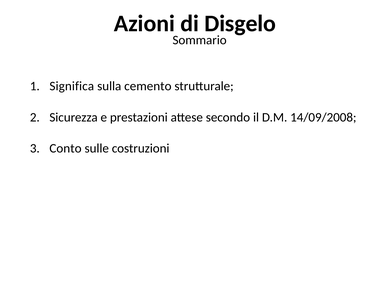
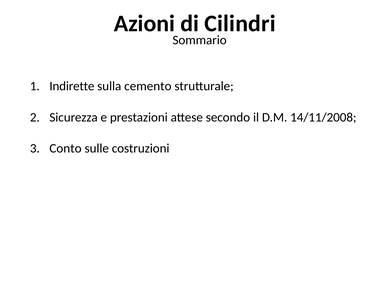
Disgelo: Disgelo -> Cilindri (240, 24)
Significa: Significa -> Indirette (72, 86)
14/09/2008: 14/09/2008 -> 14/11/2008 (323, 117)
